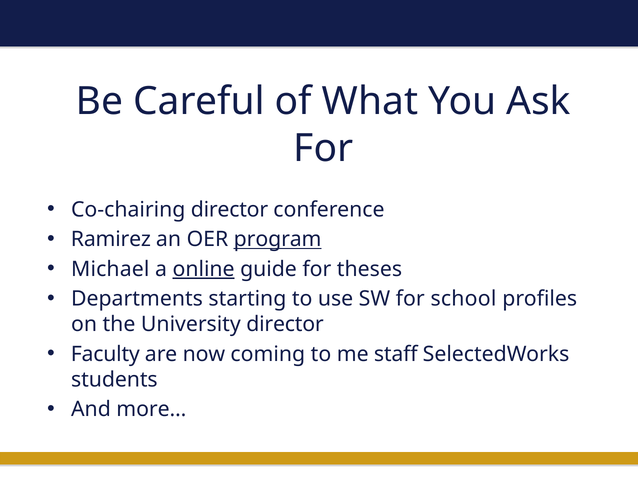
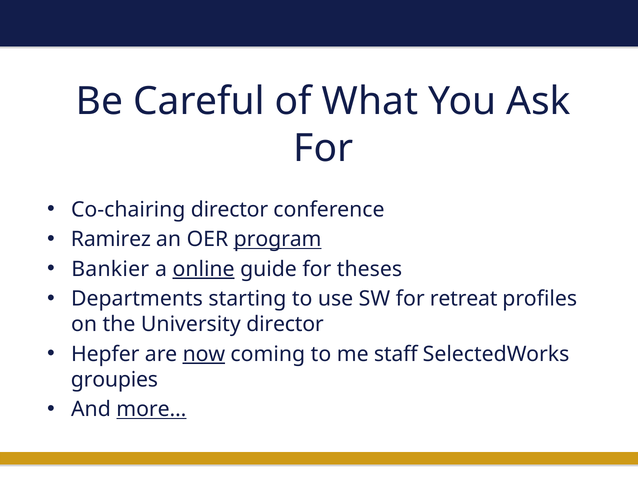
Michael: Michael -> Bankier (110, 269)
school: school -> retreat (464, 299)
Faculty: Faculty -> Hepfer (105, 354)
now underline: none -> present (204, 354)
students: students -> groupies (114, 380)
more… underline: none -> present (151, 410)
